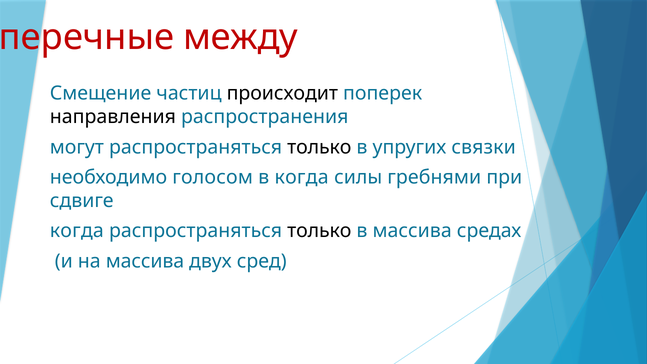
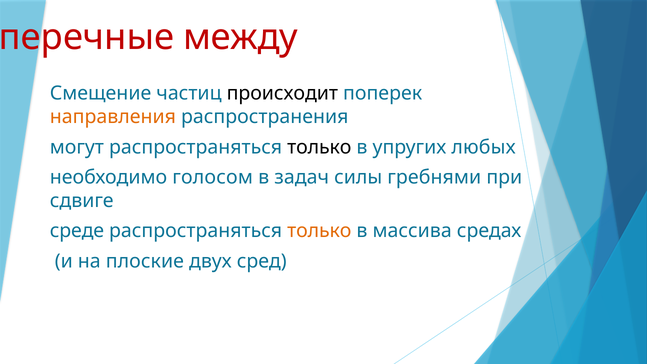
направления colour: black -> orange (113, 117)
связки: связки -> любых (484, 147)
в когда: когда -> задач (302, 177)
когда: когда -> среде (77, 231)
только colour: black -> orange (319, 231)
на массива: массива -> плоские (145, 261)
